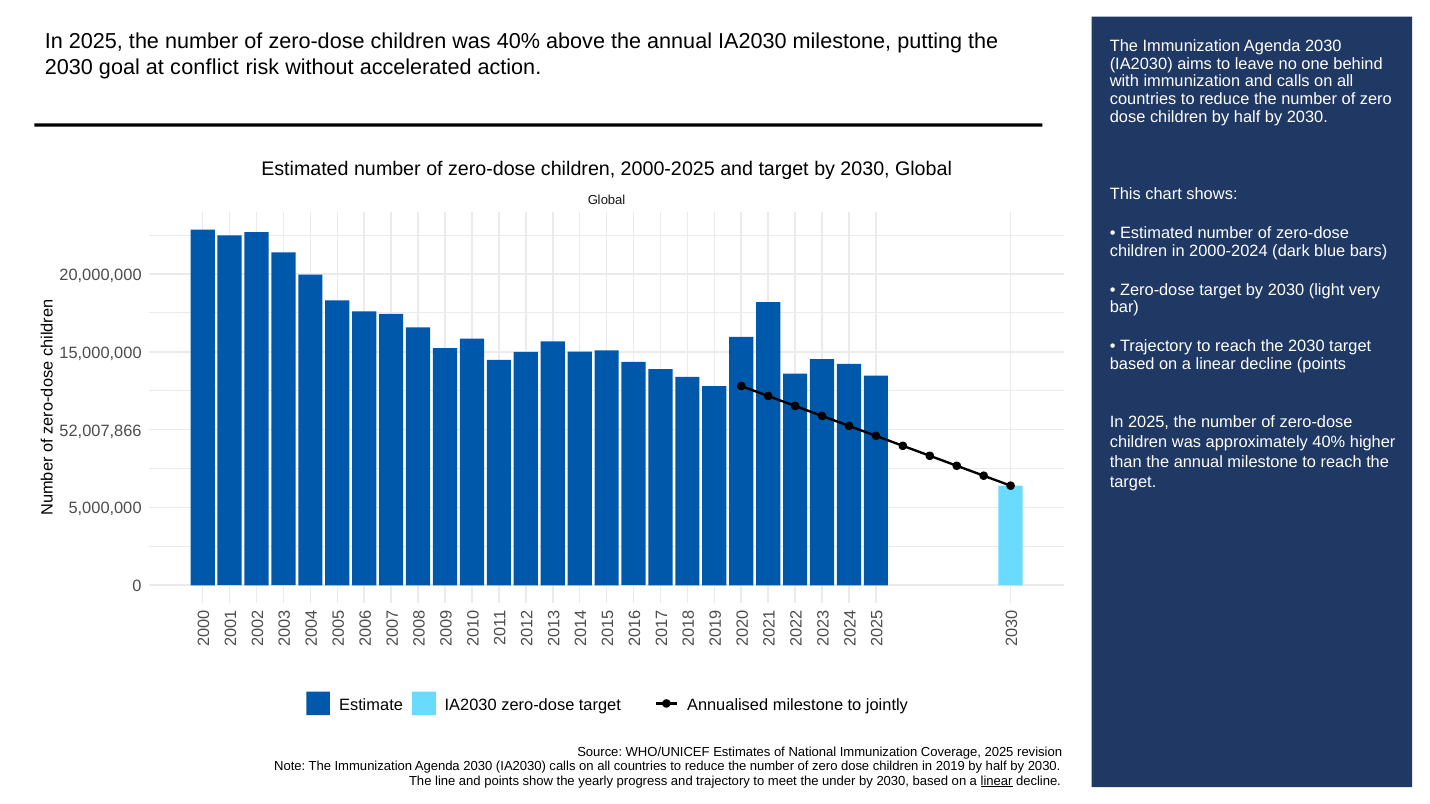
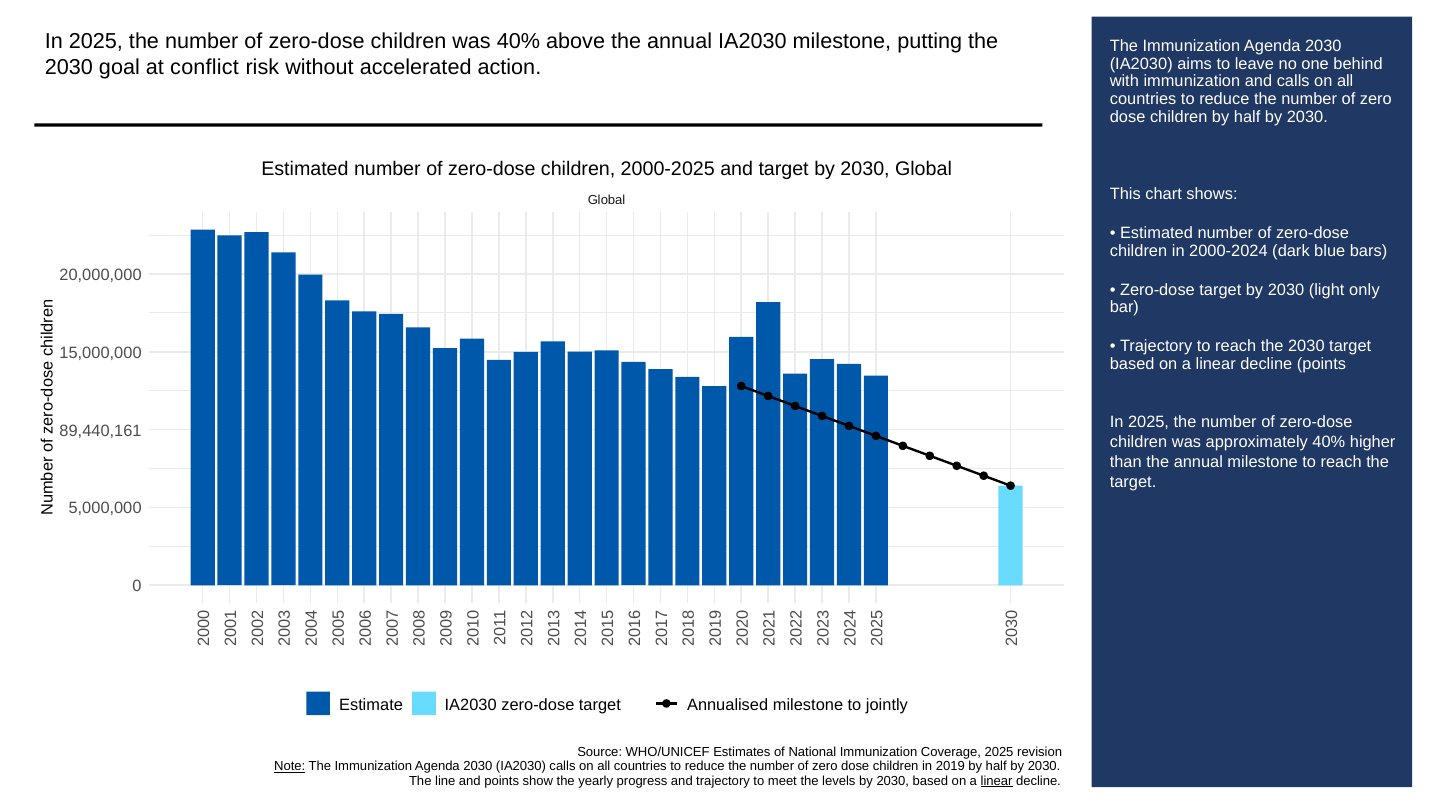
very: very -> only (1364, 290)
52,007,866: 52,007,866 -> 89,440,161 (101, 431)
Note underline: none -> present (290, 767)
under: under -> levels (839, 781)
